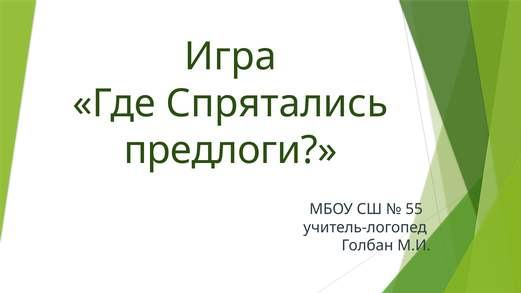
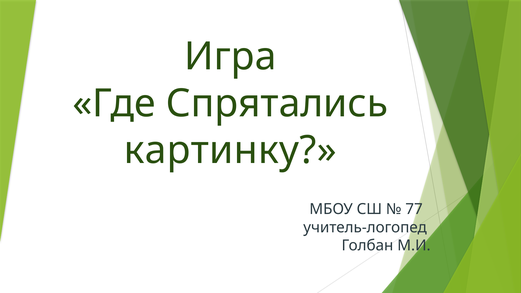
предлоги: предлоги -> картинку (230, 150)
55: 55 -> 77 (414, 209)
